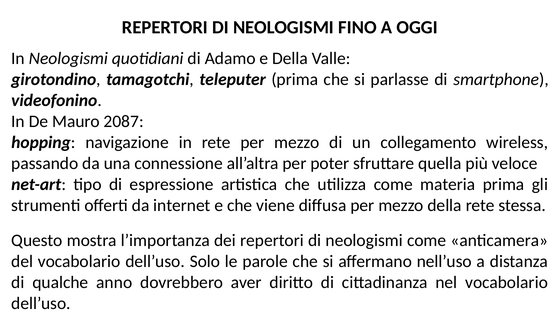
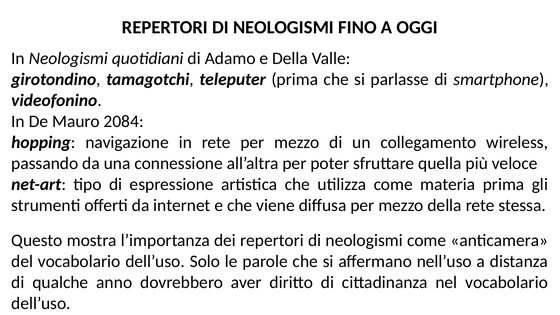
2087: 2087 -> 2084 (124, 122)
